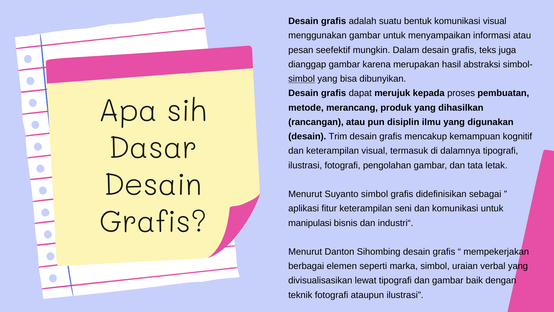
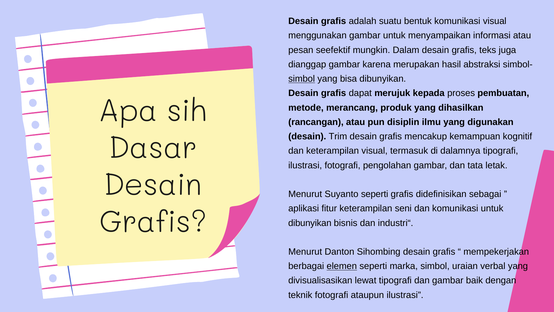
Suyanto simbol: simbol -> seperti (375, 194)
manipulasi: manipulasi -> dibunyikan (310, 223)
elemen underline: none -> present (342, 266)
